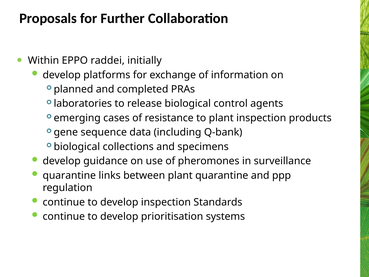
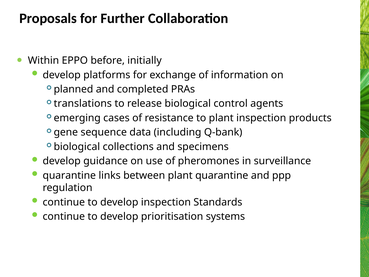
raddei: raddei -> before (108, 60)
laboratories: laboratories -> translations (83, 104)
